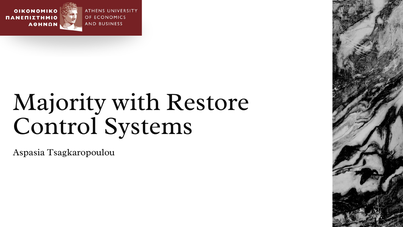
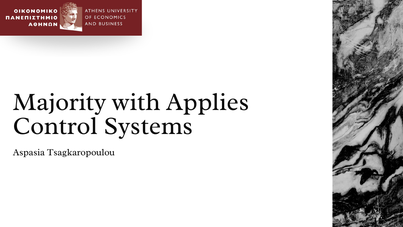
Restore: Restore -> Applies (208, 102)
